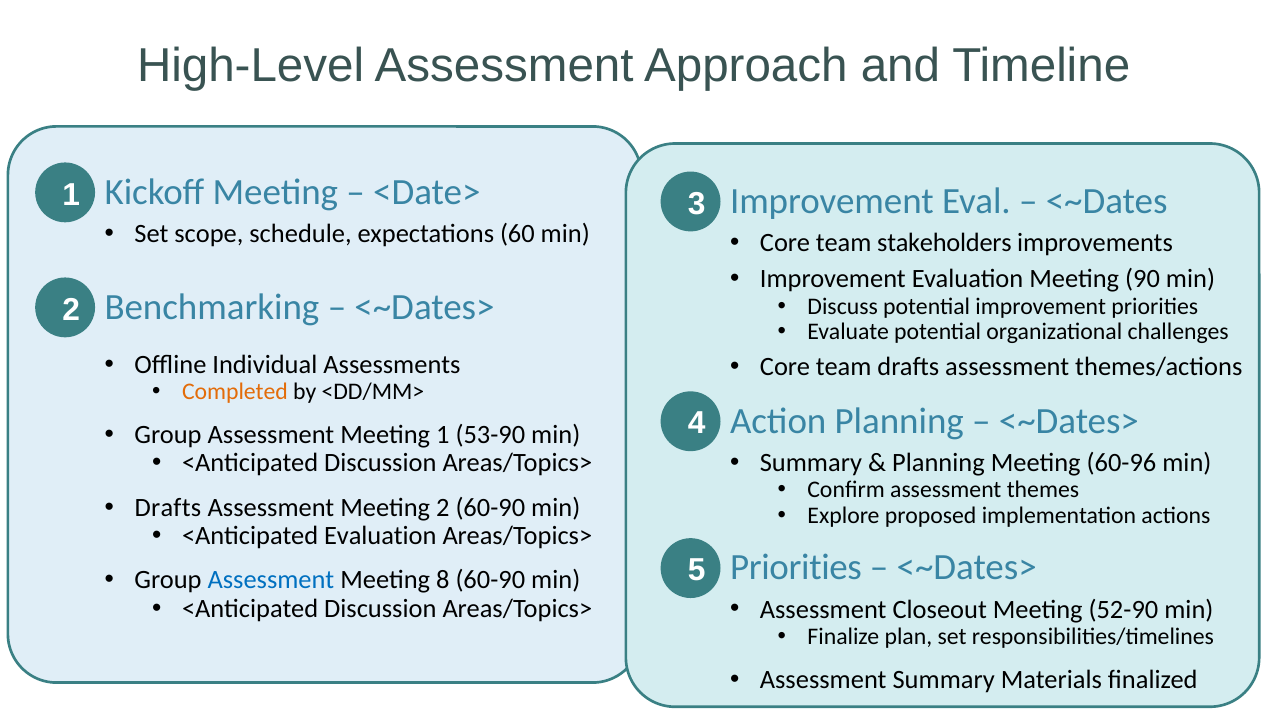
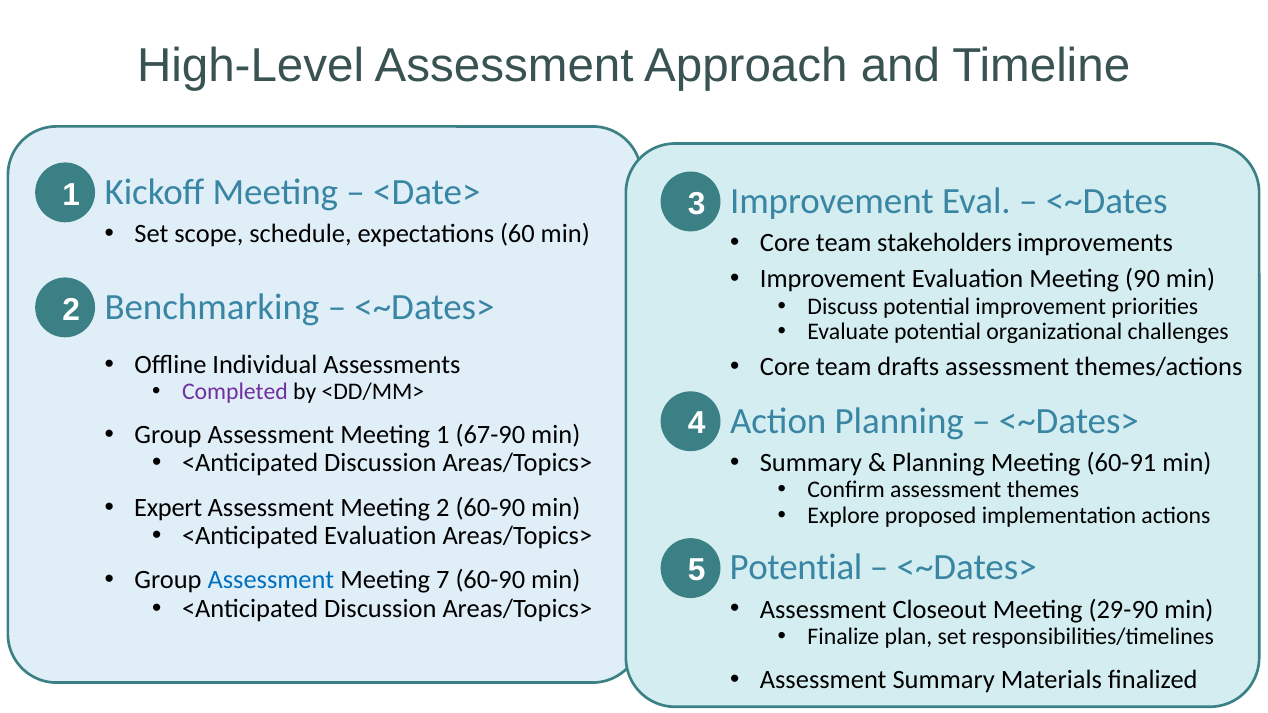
Completed colour: orange -> purple (235, 392)
53-90: 53-90 -> 67-90 (490, 435)
60-96: 60-96 -> 60-91 (1122, 463)
Drafts: Drafts -> Expert (168, 508)
Priorities: Priorities -> Potential (796, 568)
8: 8 -> 7 (443, 580)
52-90: 52-90 -> 29-90 (1123, 610)
